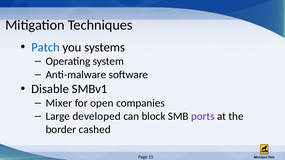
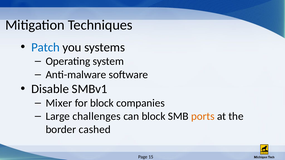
for open: open -> block (102, 103)
developed: developed -> challenges (97, 116)
ports colour: purple -> orange (203, 116)
